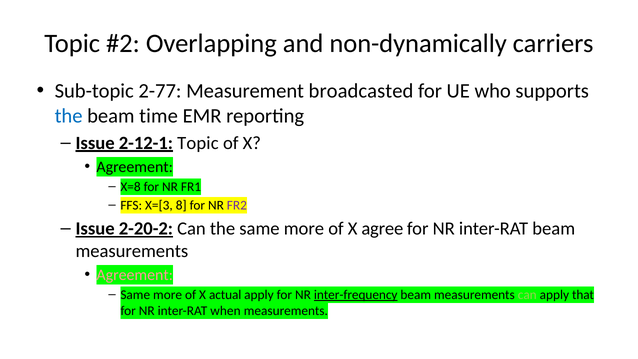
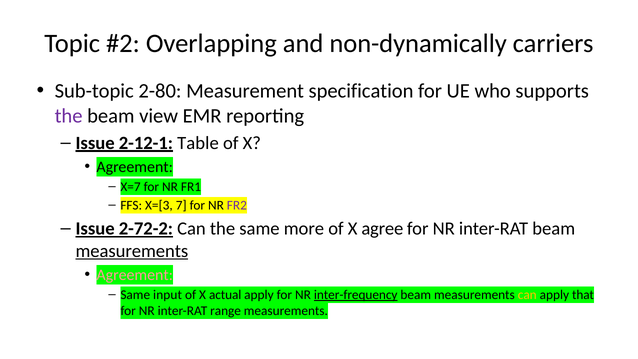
2-77: 2-77 -> 2-80 (160, 91)
broadcasted: broadcasted -> specification (361, 91)
the colour: blue -> purple (69, 116)
time: time -> view (159, 116)
2-12-1 Topic: Topic -> Table (198, 143)
X=8: X=8 -> X=7 (131, 187)
8: 8 -> 7 (181, 205)
2-20-2: 2-20-2 -> 2-72-2 (146, 229)
measurements underline: none -> present (132, 251)
more: more -> input (168, 295)
can colour: light green -> yellow (527, 295)
when: when -> range (226, 311)
